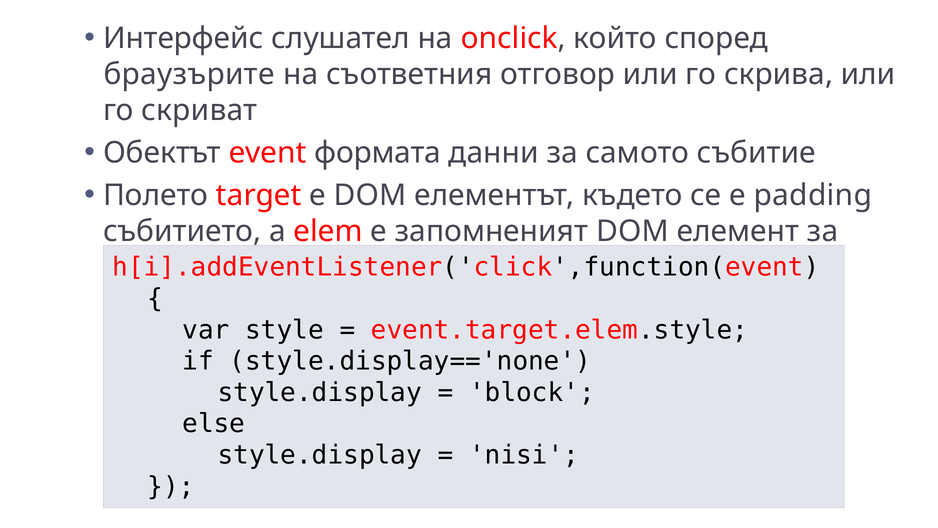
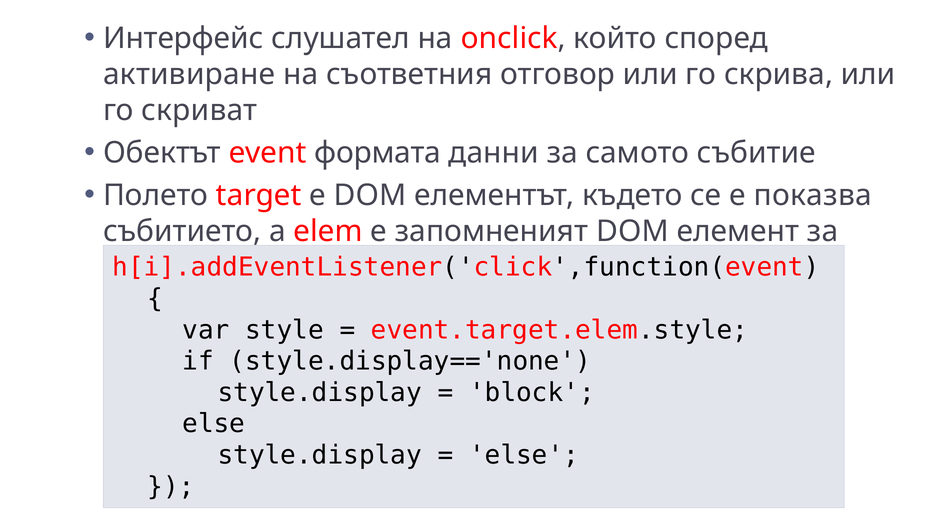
браузърите: браузърите -> активиране (189, 74)
padding: padding -> показва (813, 195)
nisi: nisi -> else (524, 455)
